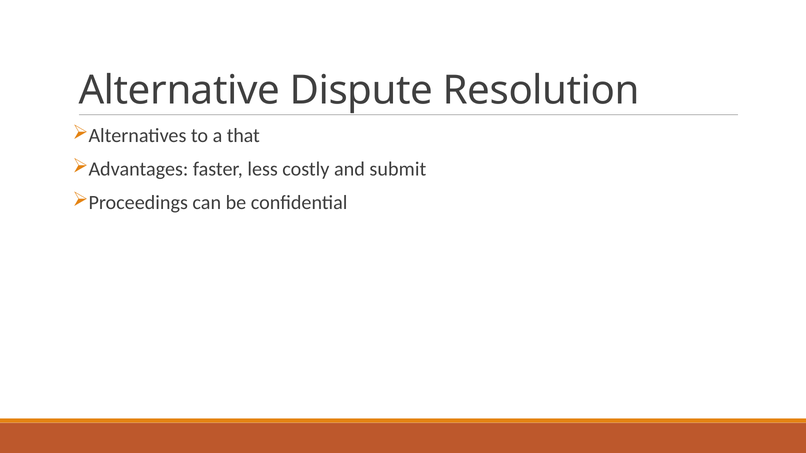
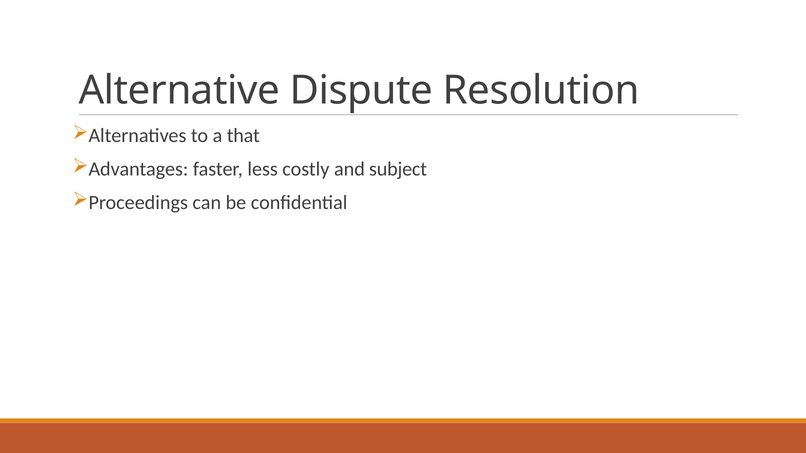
submit: submit -> subject (398, 169)
